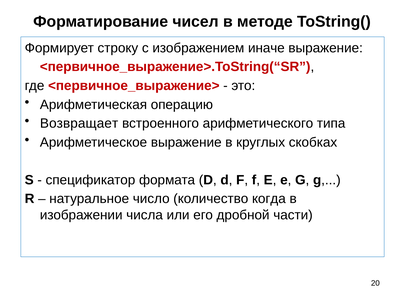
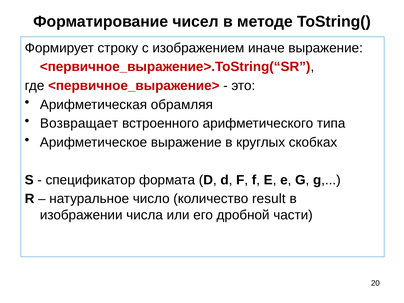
операцию: операцию -> обрамляя (182, 105)
когда: когда -> result (269, 199)
